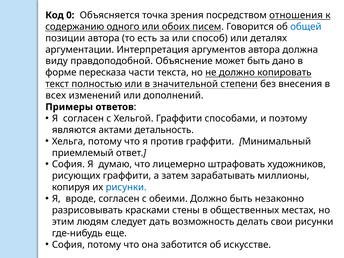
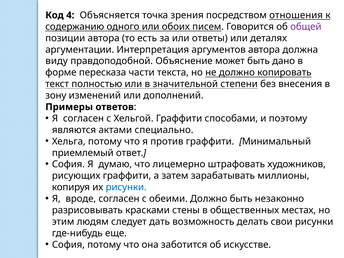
0: 0 -> 4 (70, 15)
общей colour: blue -> purple (306, 27)
способ: способ -> ответы (210, 38)
всех: всех -> зону (56, 95)
детальность: детальность -> специально (164, 130)
